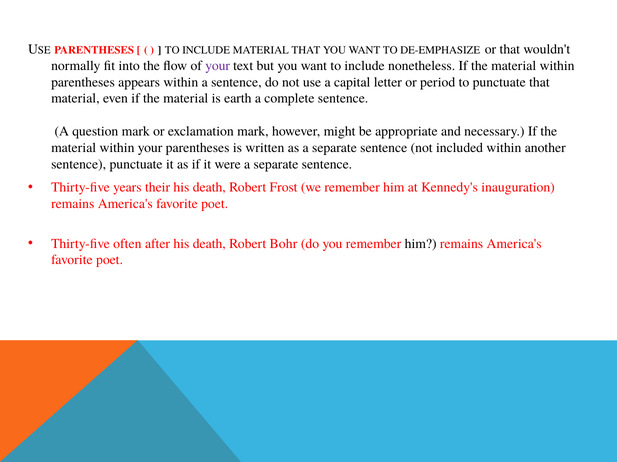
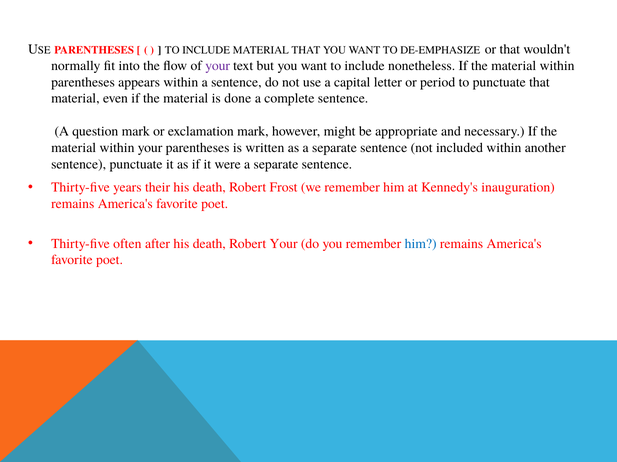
earth: earth -> done (238, 99)
Robert Bohr: Bohr -> Your (284, 244)
him colour: black -> blue (421, 244)
